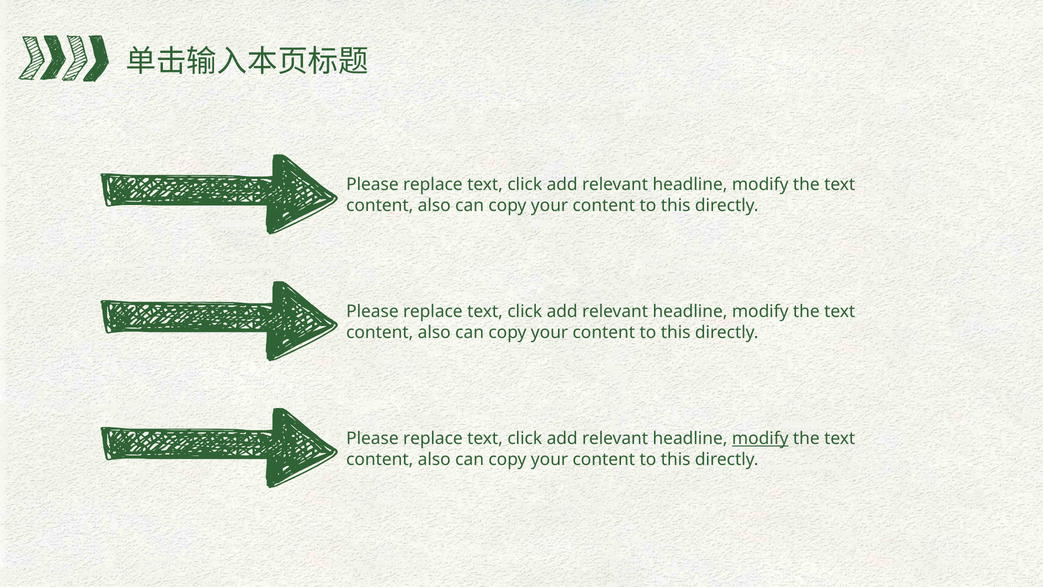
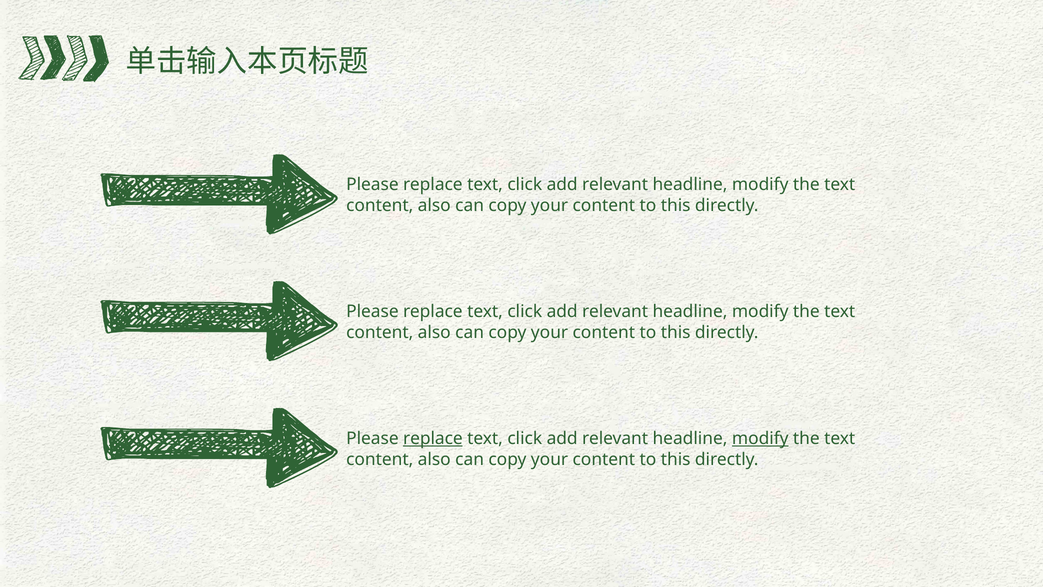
replace underline: none -> present (433, 438)
